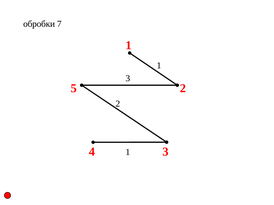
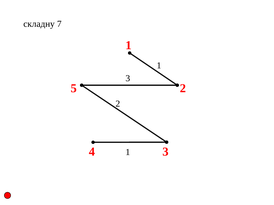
обробки: обробки -> складну (39, 24)
